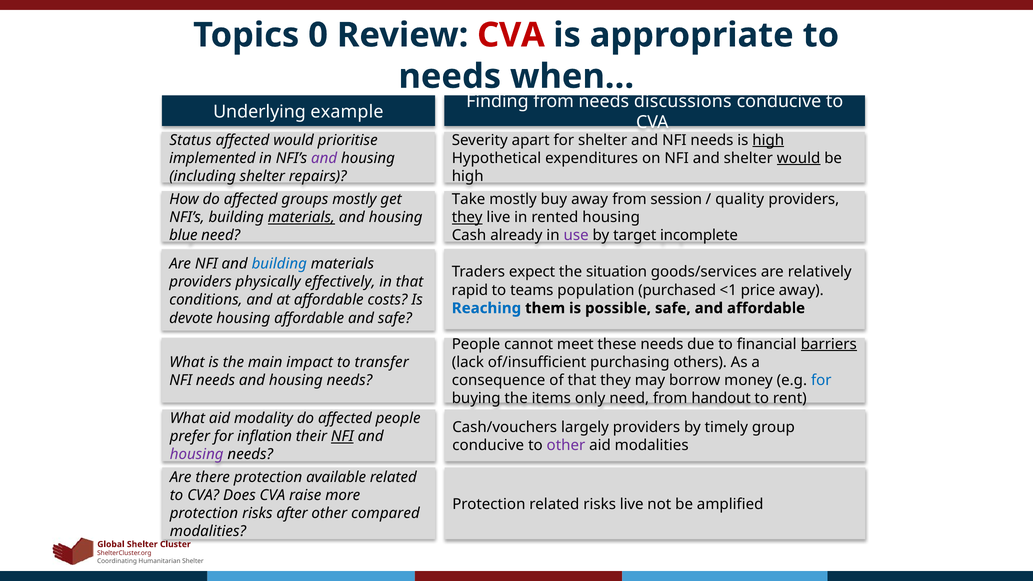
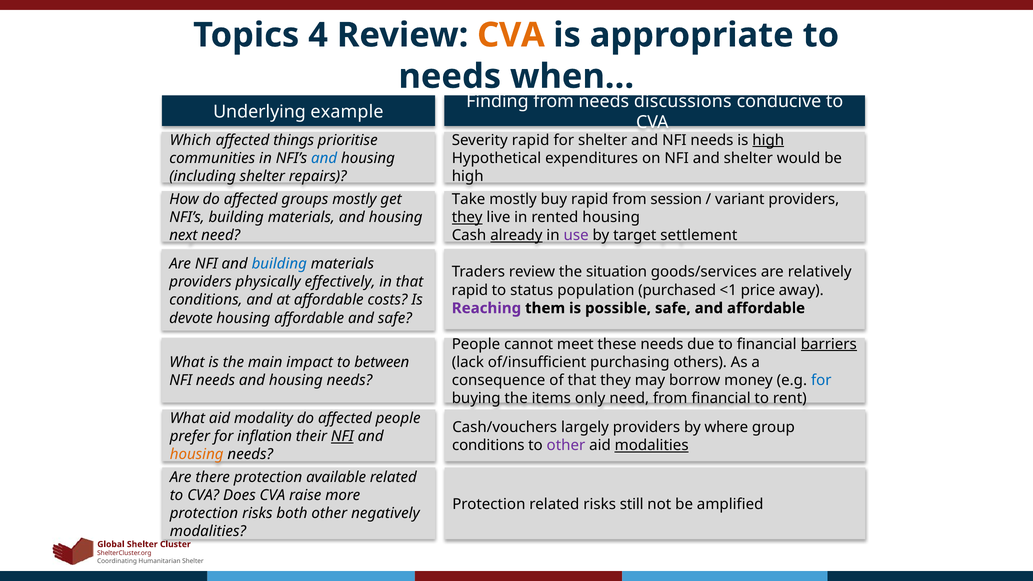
0: 0 -> 4 (318, 35)
CVA colour: red -> orange (511, 35)
Status: Status -> Which (190, 140)
affected would: would -> things (294, 140)
Severity apart: apart -> rapid (531, 140)
implemented: implemented -> communities (212, 158)
and colour: purple -> blue (324, 158)
would underline: present -> none (799, 158)
buy away: away -> rapid (590, 199)
quality: quality -> variant (740, 199)
materials underline: present -> none (301, 217)
blue: blue -> next (183, 236)
already underline: none -> present (516, 236)
incomplete: incomplete -> settlement (699, 236)
Traders expect: expect -> review (532, 272)
teams: teams -> status (532, 290)
Reaching colour: blue -> purple (486, 308)
transfer: transfer -> between (382, 362)
from handout: handout -> financial (721, 398)
timely: timely -> where (726, 427)
conducive: conducive -> conditions (488, 446)
modalities underline: none -> present (652, 446)
housing colour: purple -> orange (197, 455)
risks live: live -> still (632, 504)
after: after -> both (292, 513)
compared: compared -> negatively (385, 513)
